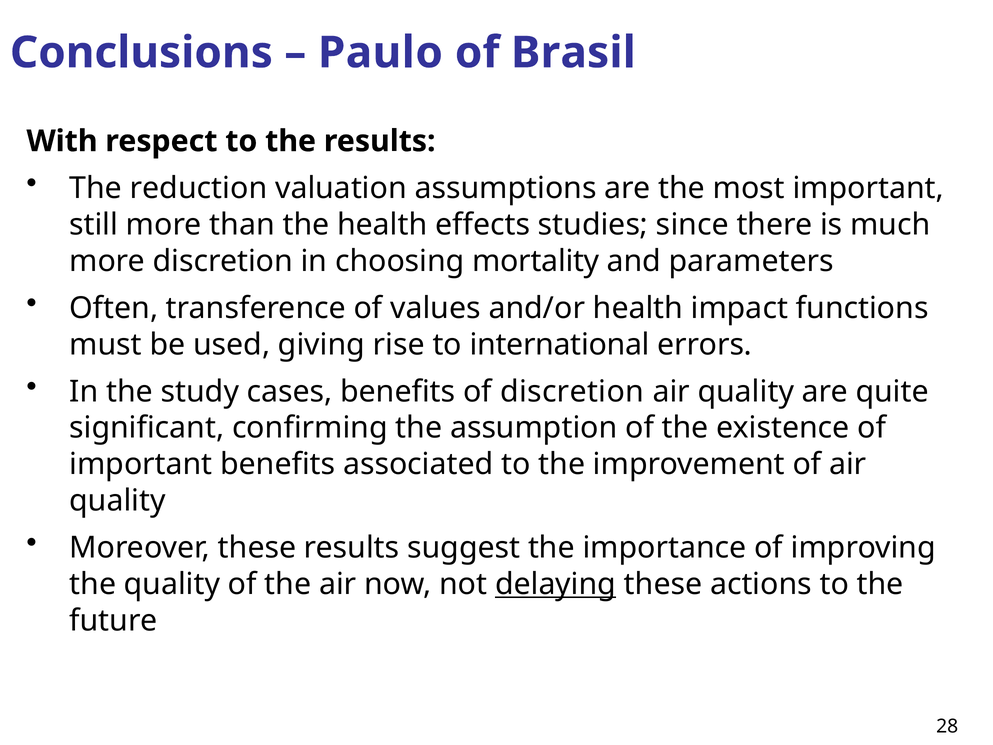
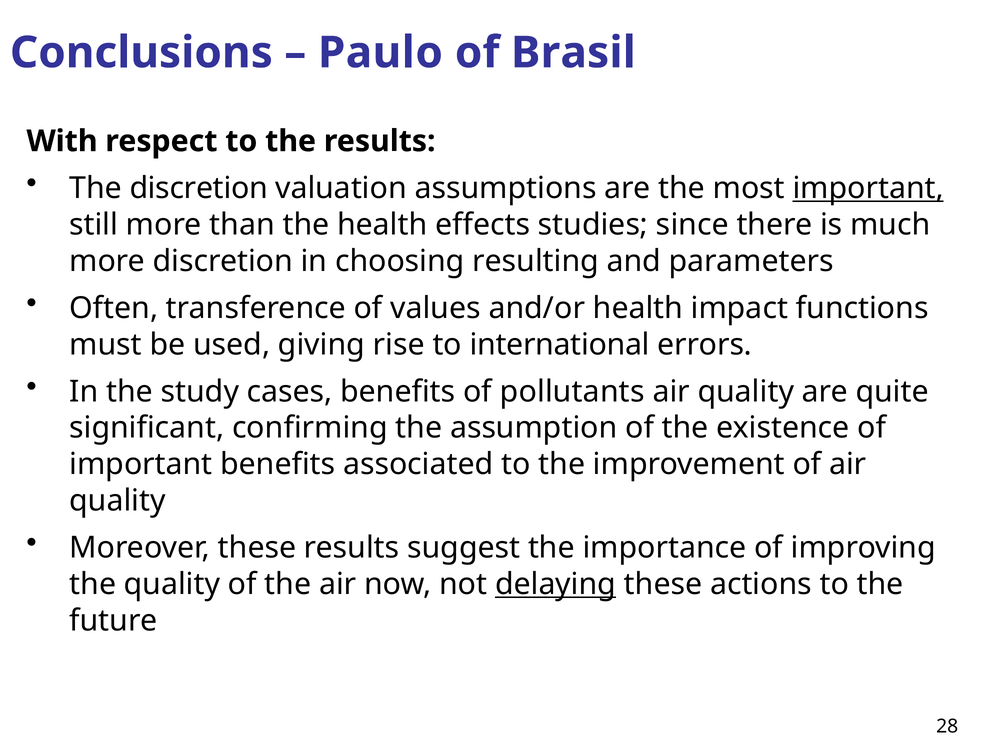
The reduction: reduction -> discretion (199, 188)
important underline: none -> present (868, 188)
mortality: mortality -> resulting (536, 261)
of discretion: discretion -> pollutants (572, 391)
